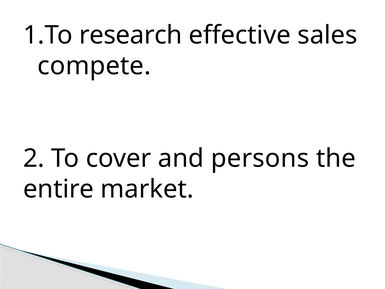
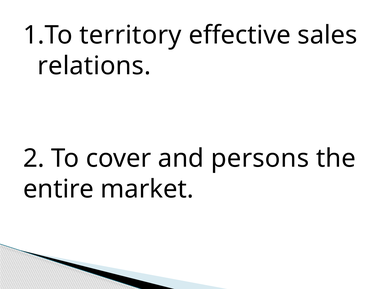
research: research -> territory (130, 35)
compete: compete -> relations (94, 66)
